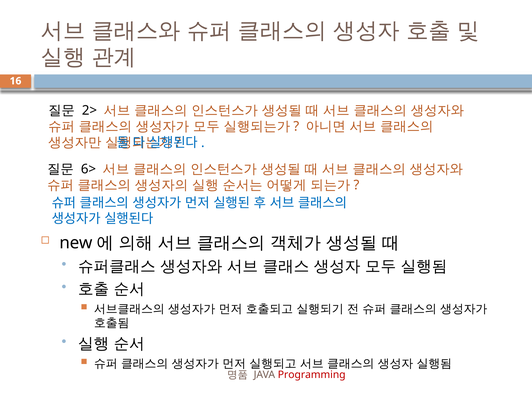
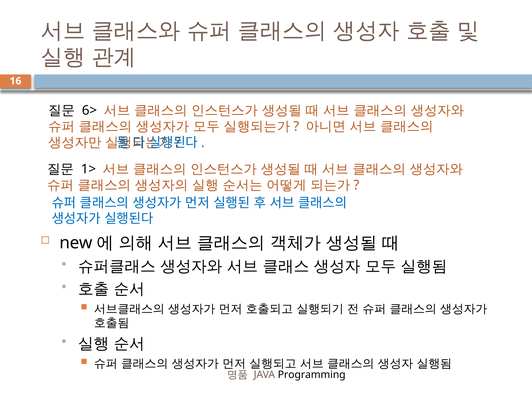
2>: 2> -> 6> (89, 110)
6>: 6> -> 1> (88, 169)
Programming colour: red -> black (312, 375)
